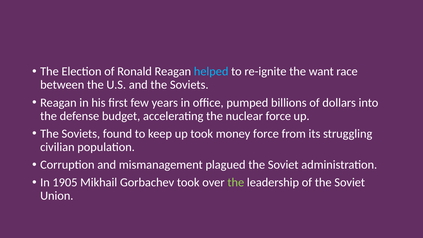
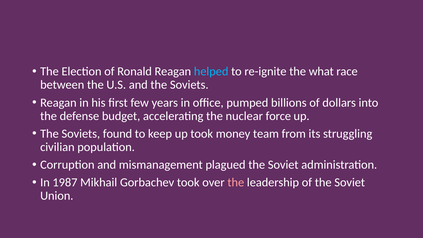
want: want -> what (321, 72)
money force: force -> team (266, 134)
1905: 1905 -> 1987 (65, 182)
the colour: light green -> pink (236, 182)
